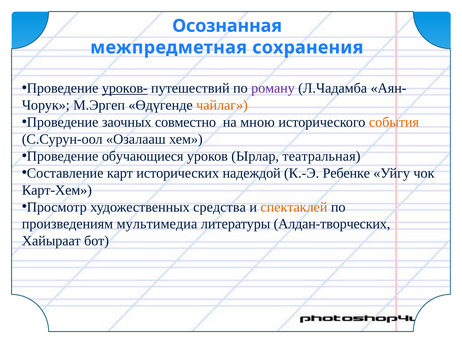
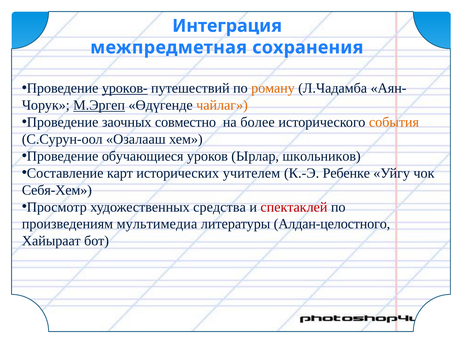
Осознанная: Осознанная -> Интеграция (227, 26)
роману colour: purple -> orange (273, 88)
М.Эргеп underline: none -> present (99, 105)
мною: мною -> более (258, 122)
театральная: театральная -> школьников (322, 156)
надеждой: надеждой -> учителем (252, 173)
Карт-Хем: Карт-Хем -> Себя-Хем (57, 190)
спектаклей colour: orange -> red (294, 207)
Алдан-творческих: Алдан-творческих -> Алдан-целостного (332, 224)
